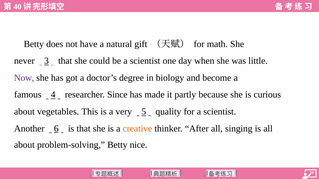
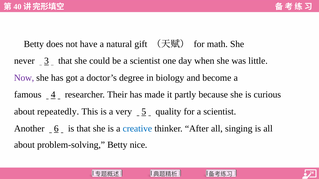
Since: Since -> Their (117, 95)
vegetables: vegetables -> repeatedly (58, 112)
creative colour: orange -> blue (137, 129)
